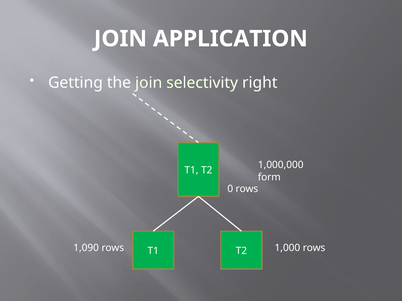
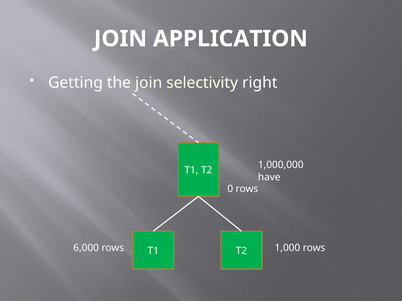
form: form -> have (269, 177)
1,090: 1,090 -> 6,000 (86, 248)
